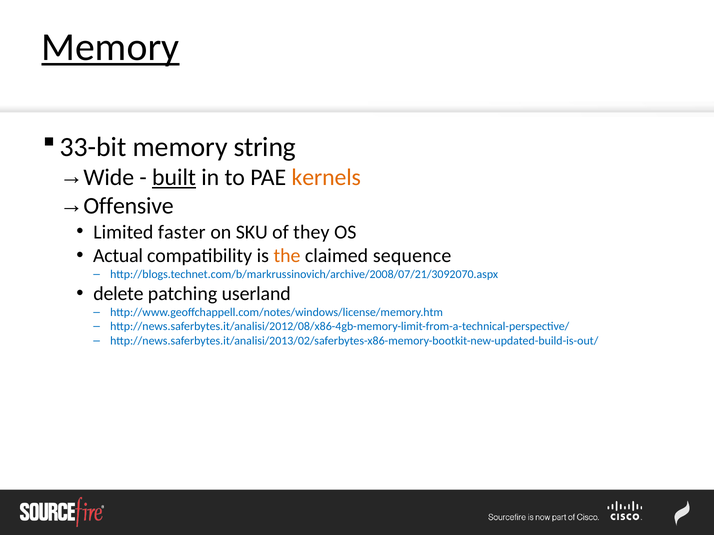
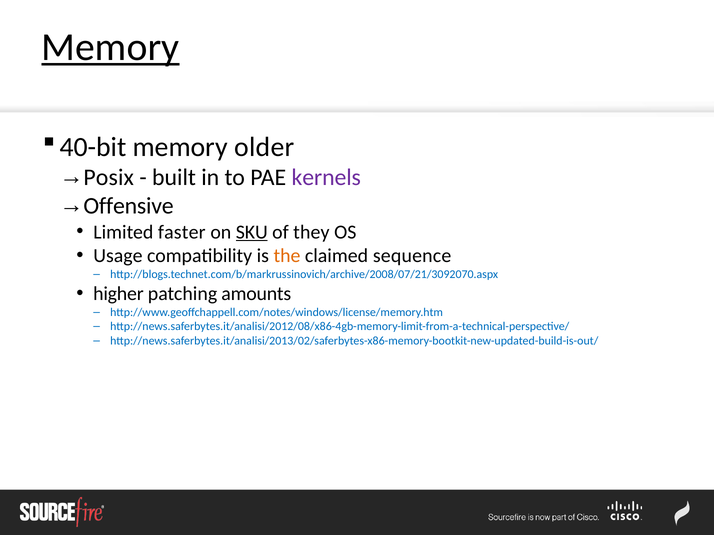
33-bit: 33-bit -> 40-bit (93, 147)
string: string -> older (264, 147)
Wide: Wide -> Posix (109, 178)
built underline: present -> none (174, 178)
kernels colour: orange -> purple (326, 178)
SKU underline: none -> present (252, 232)
Actual: Actual -> Usage (118, 256)
delete: delete -> higher (118, 294)
userland: userland -> amounts (256, 294)
